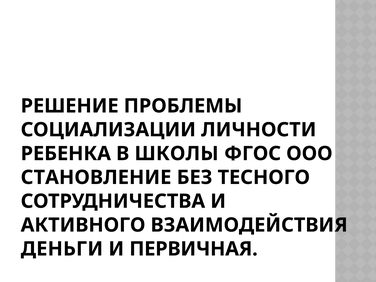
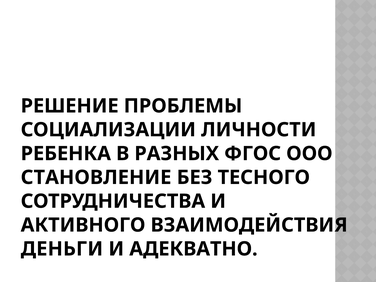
ШКОЛЫ: ШКОЛЫ -> РАЗНЫХ (177, 154)
ПЕРВИЧНАЯ: ПЕРВИЧНАЯ -> АДЕКВАТНО (193, 249)
